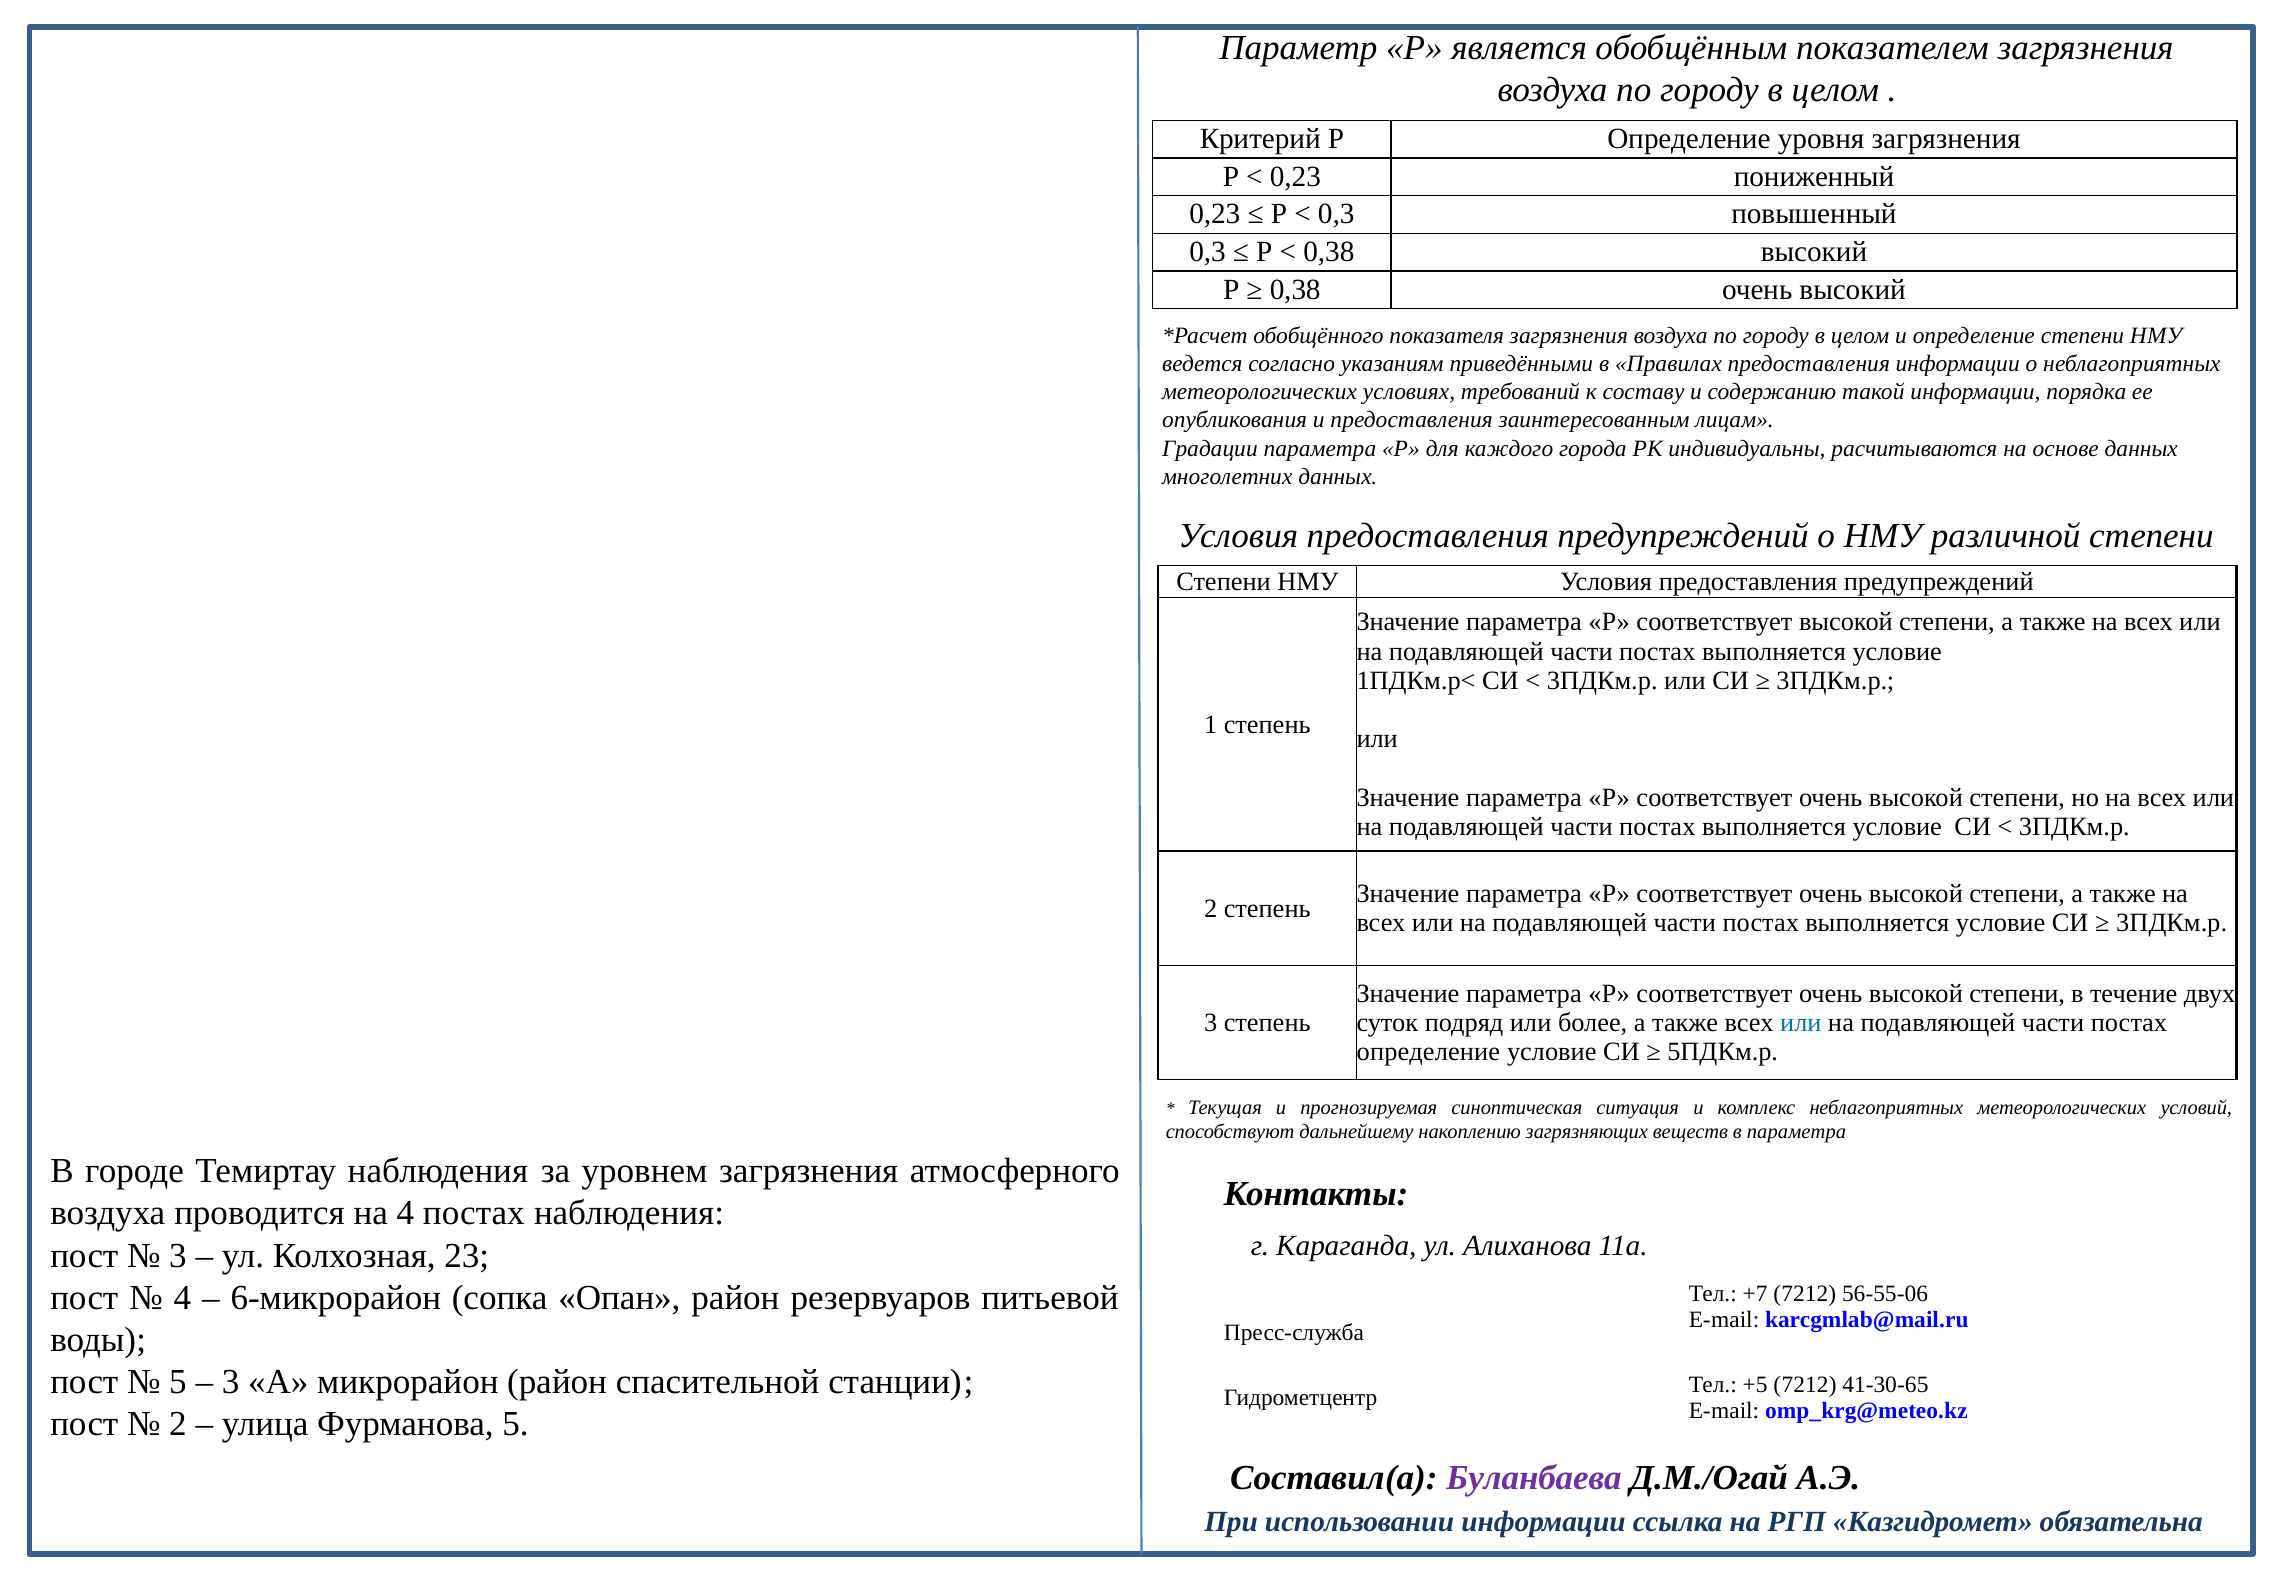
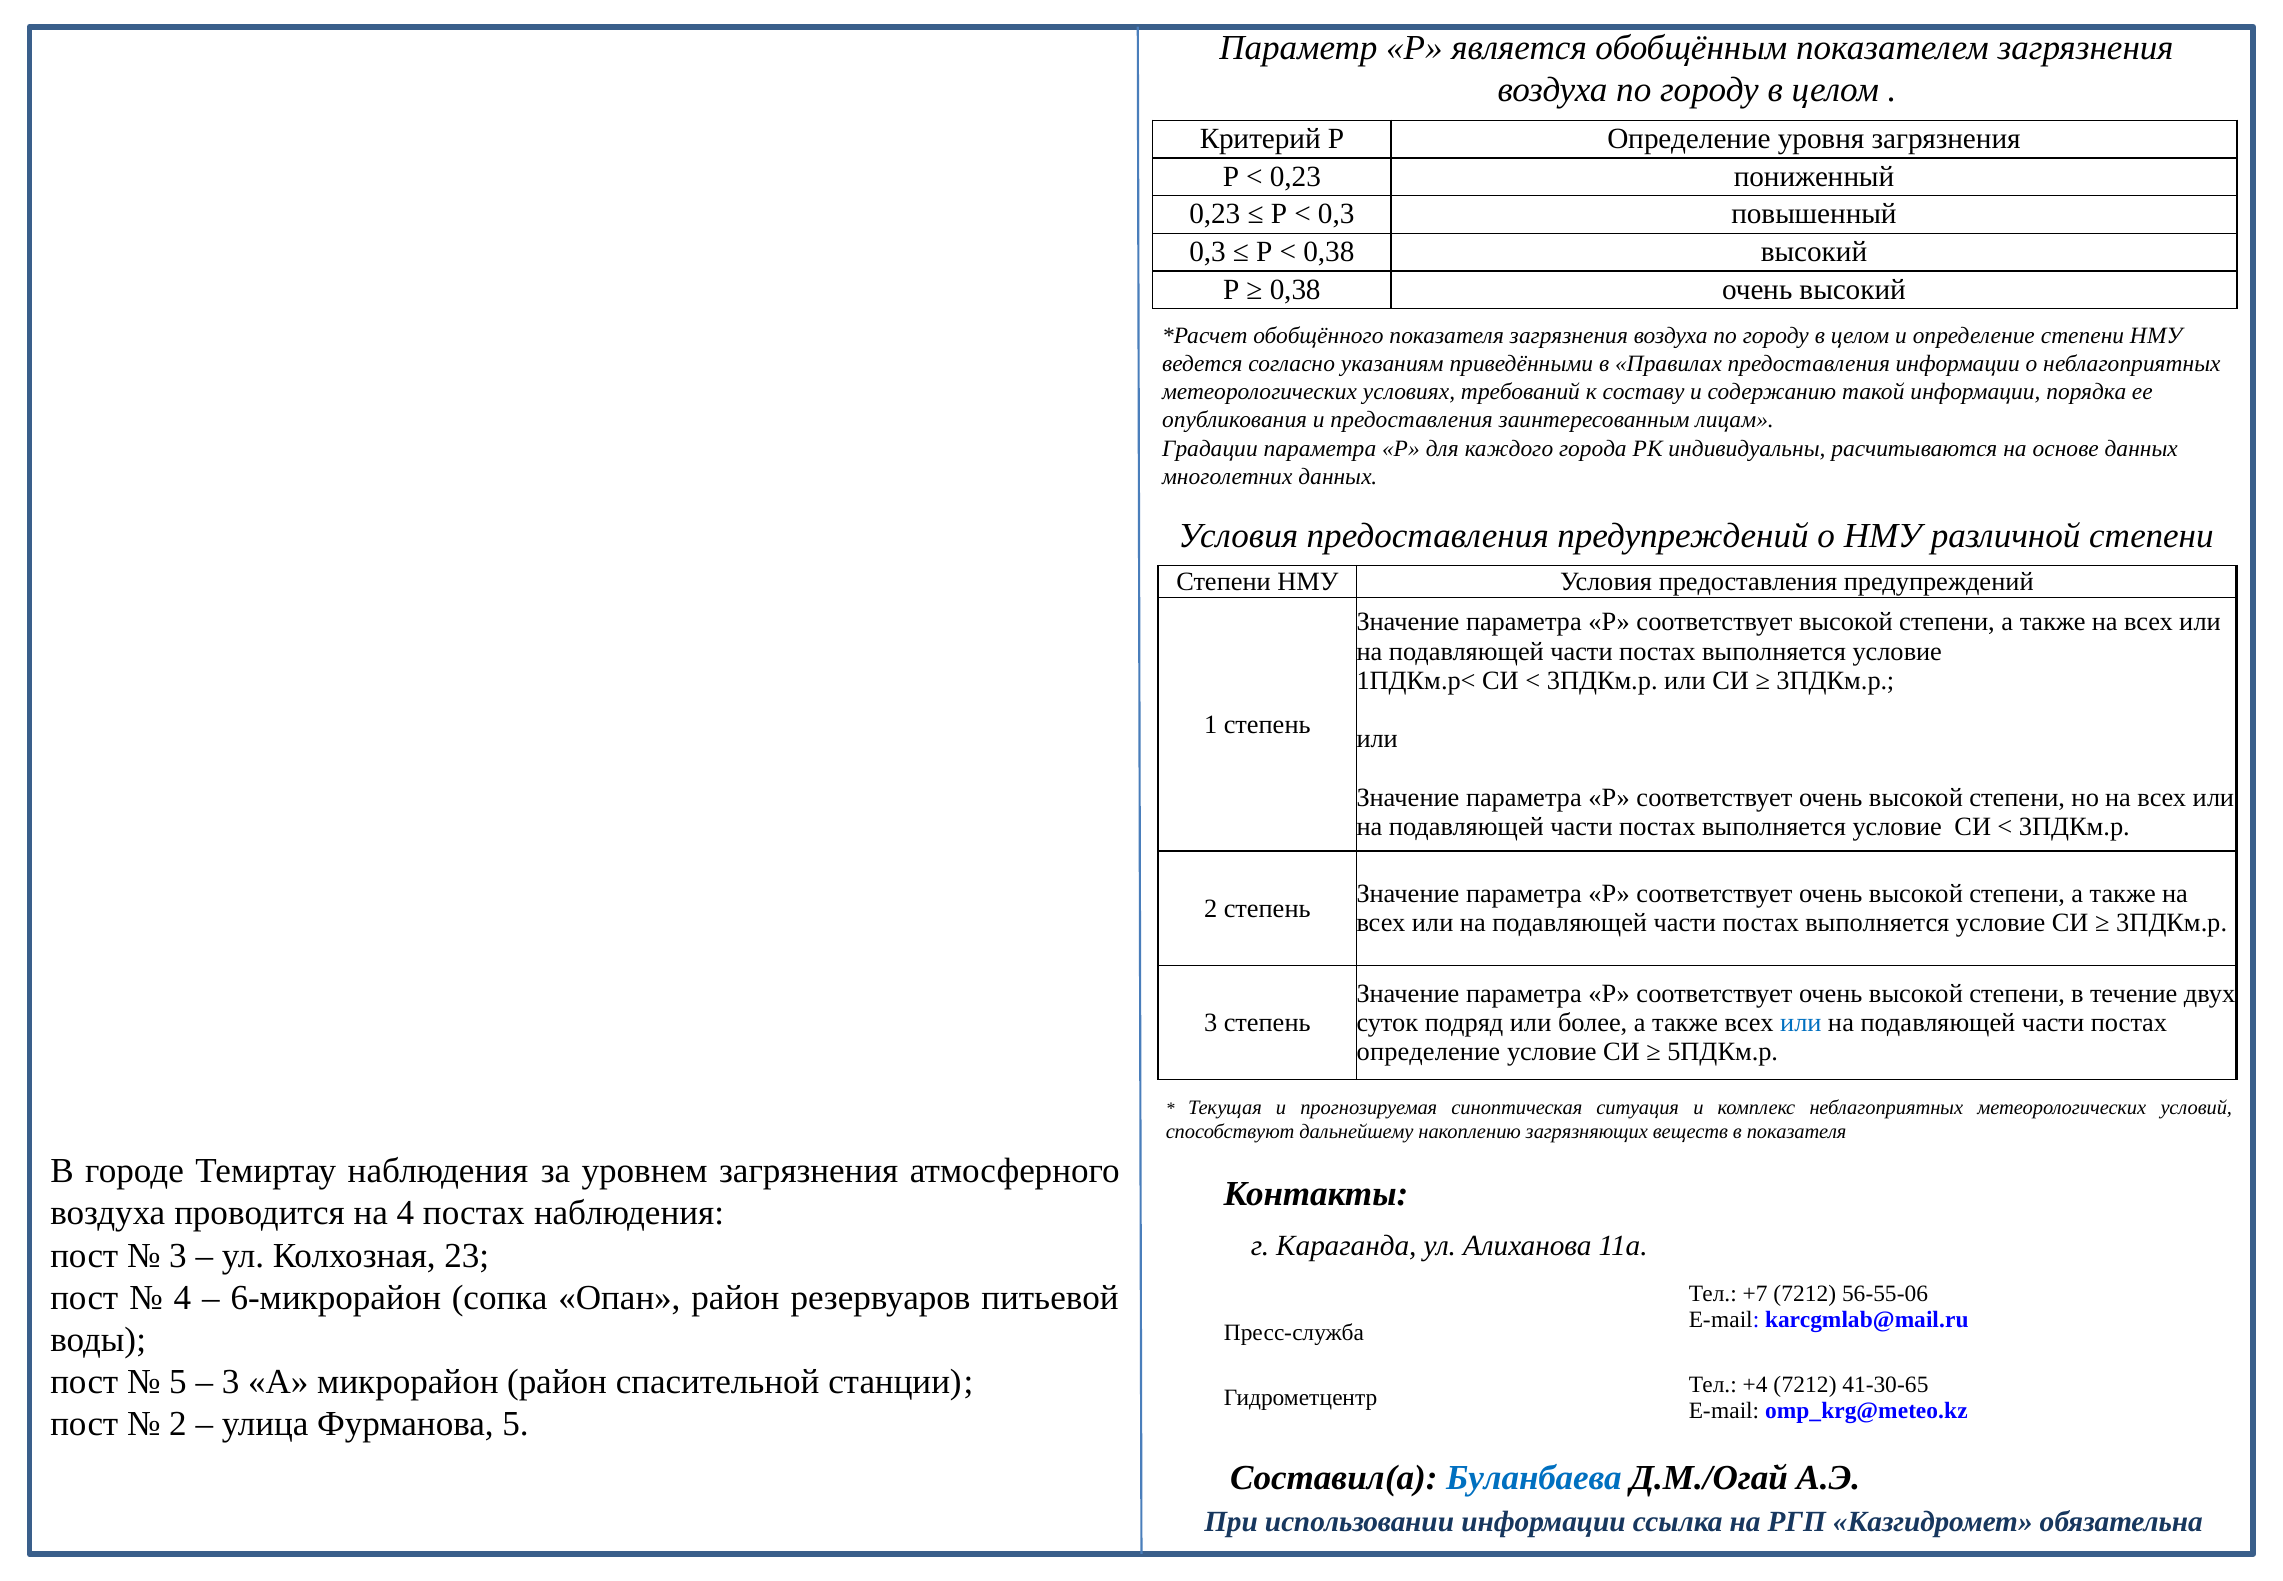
в параметра: параметра -> показателя (1797, 1132)
+5: +5 -> +4 (1755, 1385)
Буланбаева colour: purple -> blue (1534, 1477)
